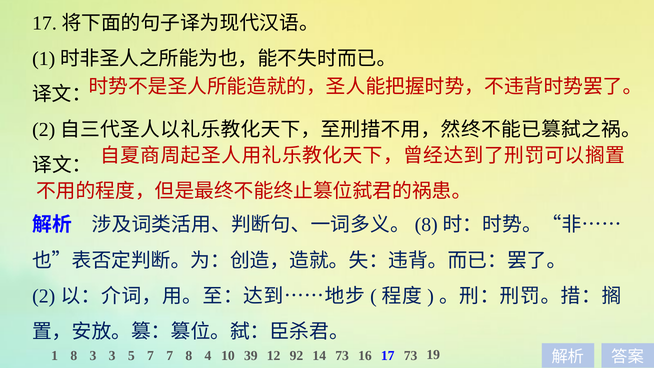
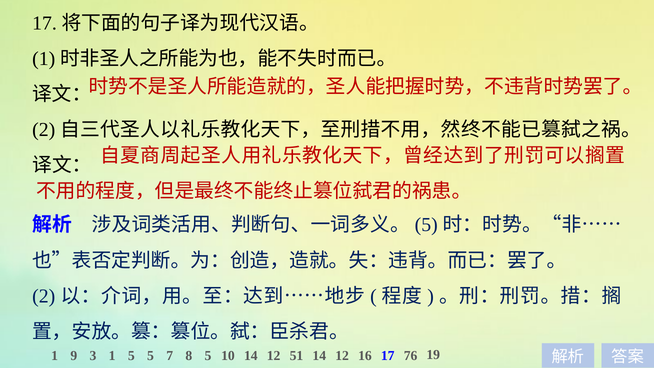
8: 8 -> 5 (426, 225)
1 8: 8 -> 9 (74, 356)
3 3: 3 -> 1 (112, 356)
5 7: 7 -> 5 (151, 356)
8 4: 4 -> 5 (208, 356)
10 39: 39 -> 14 (251, 356)
92: 92 -> 51 (296, 356)
73: 73 -> 12 (342, 356)
17 73: 73 -> 76 (411, 356)
